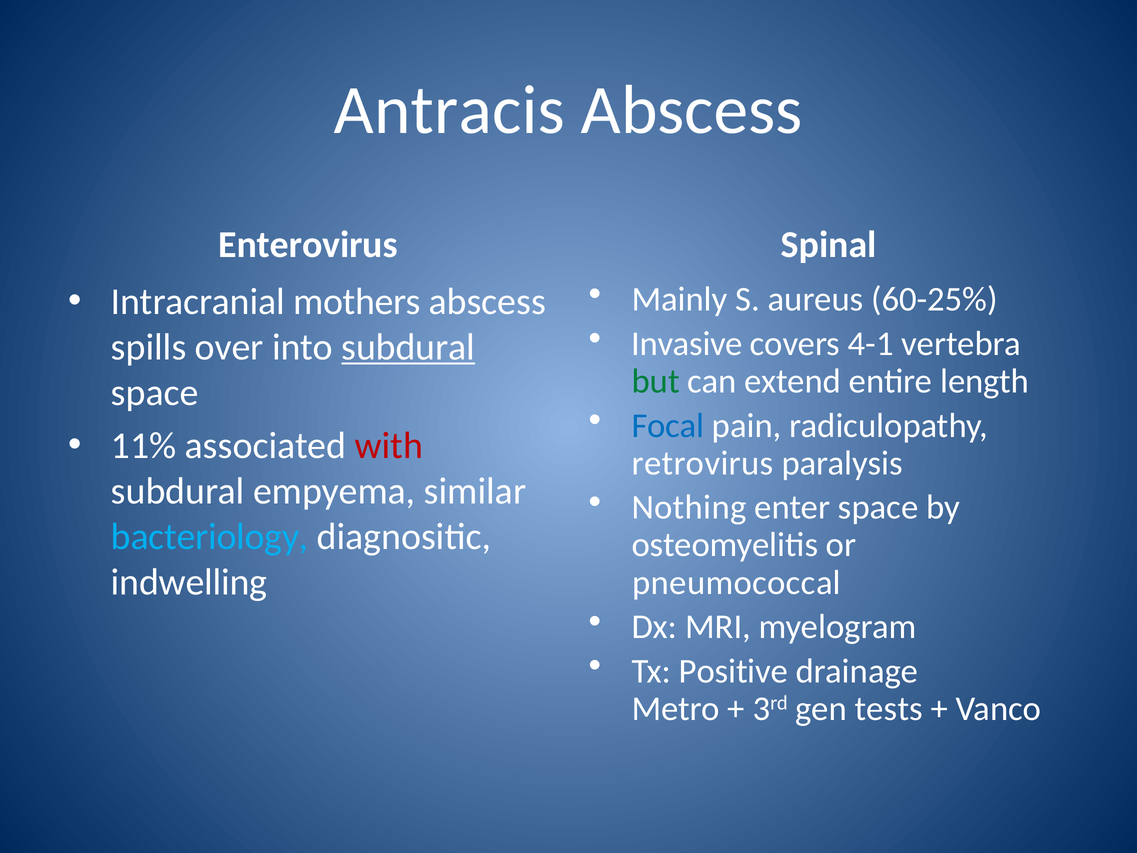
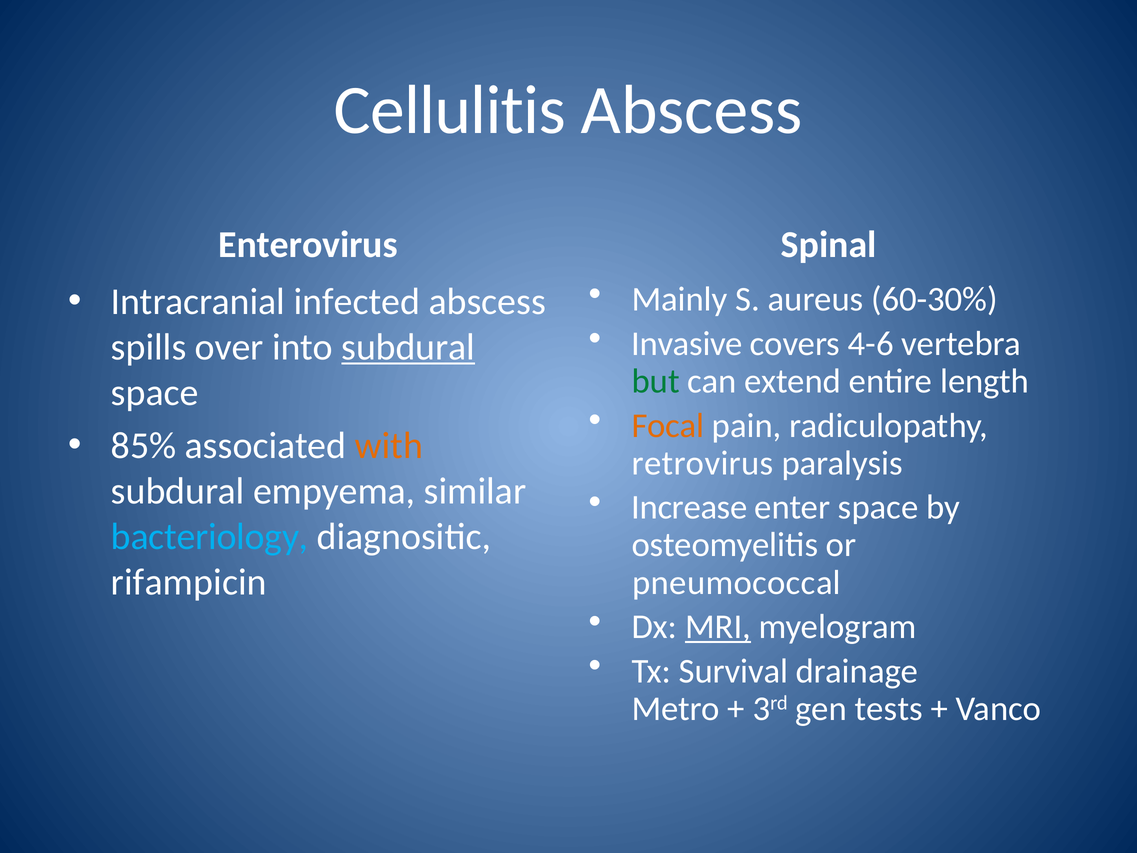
Antracis: Antracis -> Cellulitis (450, 110)
60-25%: 60-25% -> 60-30% (934, 299)
mothers: mothers -> infected (357, 302)
4-1: 4-1 -> 4-6 (871, 344)
Focal colour: blue -> orange (668, 426)
11%: 11% -> 85% (144, 446)
with colour: red -> orange (389, 446)
Nothing: Nothing -> Increase (689, 507)
indwelling: indwelling -> rifampicin (189, 582)
MRI underline: none -> present (718, 627)
Positive: Positive -> Survival (733, 671)
